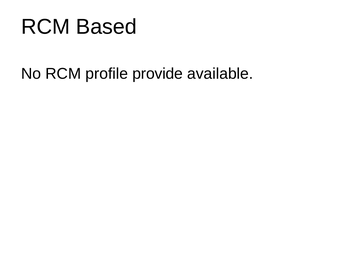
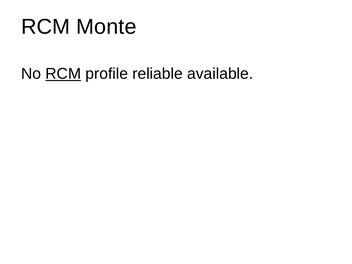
Based: Based -> Monte (106, 27)
RCM underline: none -> present (63, 74)
provide: provide -> reliable (158, 74)
